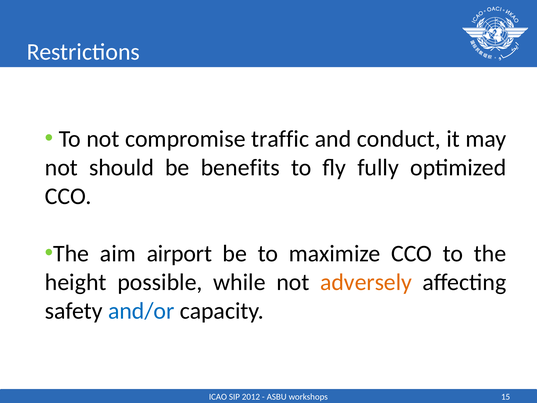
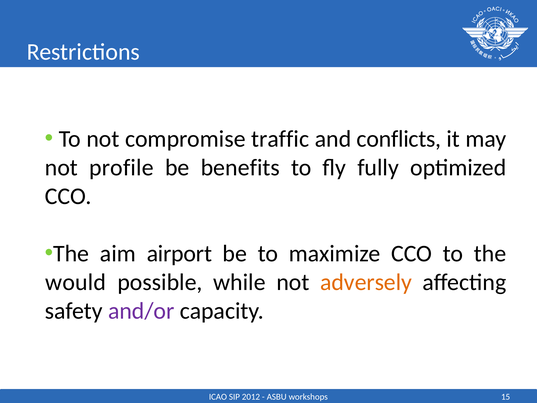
conduct: conduct -> conflicts (399, 139)
should: should -> profile (121, 167)
height: height -> would (76, 282)
and/or colour: blue -> purple (141, 311)
